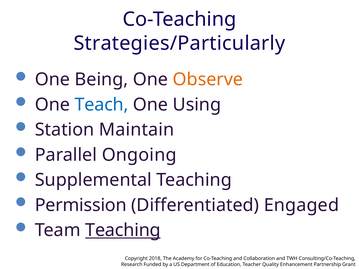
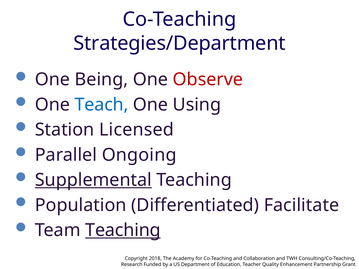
Strategies/Particularly: Strategies/Particularly -> Strategies/Department (180, 43)
Observe colour: orange -> red (208, 80)
Maintain: Maintain -> Licensed (137, 130)
Supplemental underline: none -> present (93, 180)
Permission: Permission -> Population (81, 205)
Engaged: Engaged -> Facilitate (301, 205)
